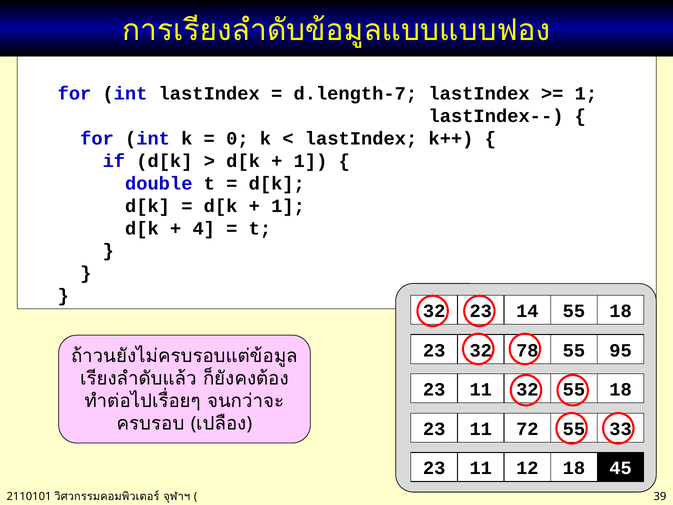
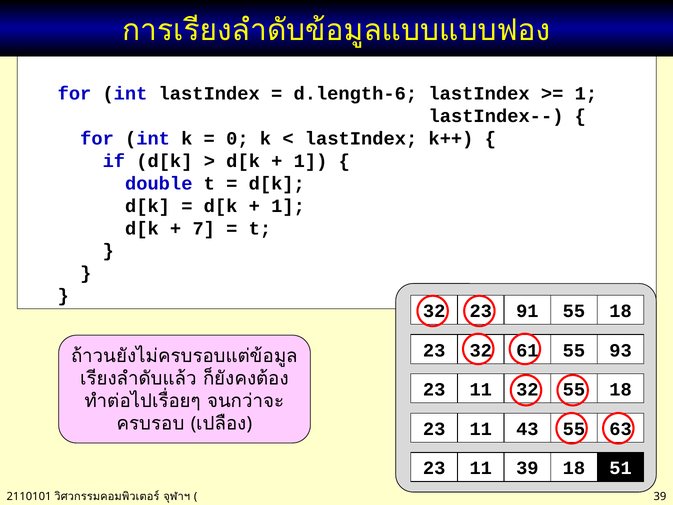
d.length-7: d.length-7 -> d.length-6 (355, 94)
4: 4 -> 7 (204, 228)
14: 14 -> 91 (527, 311)
78: 78 -> 61 (527, 350)
95: 95 -> 93 (621, 350)
72: 72 -> 43 (527, 429)
33: 33 -> 63 (621, 429)
11 12: 12 -> 39 (527, 468)
45: 45 -> 51 (621, 468)
